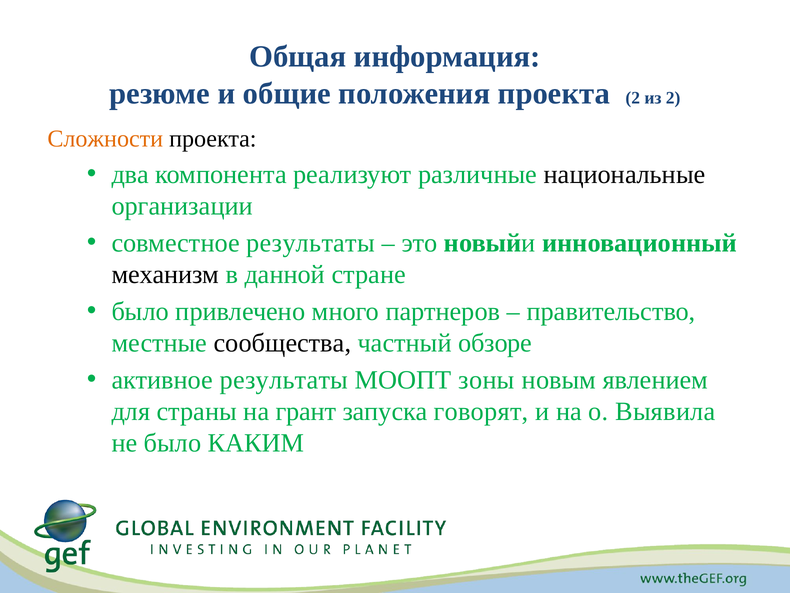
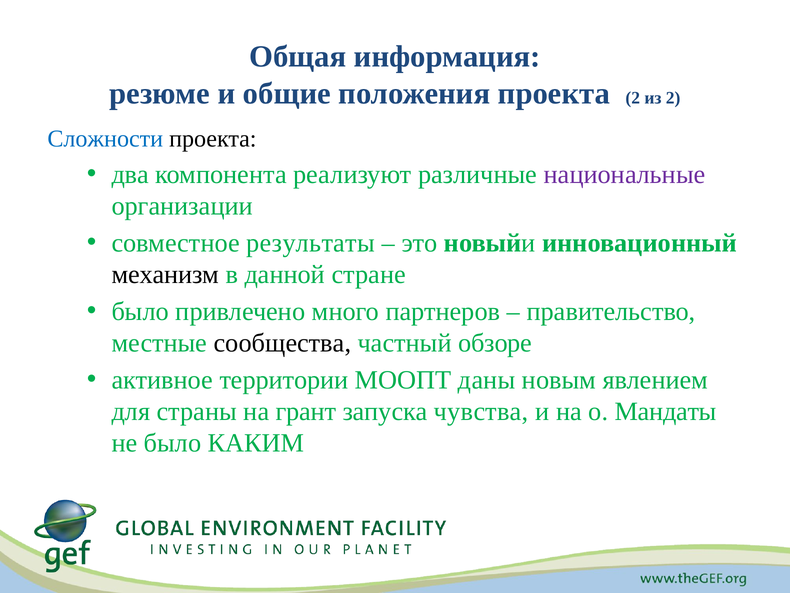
Сложности colour: orange -> blue (105, 139)
национальные colour: black -> purple (625, 174)
активное результаты: результаты -> территории (284, 380)
зоны: зоны -> даны (487, 380)
говорят: говорят -> чувства (481, 411)
Выявила: Выявила -> Мандаты (666, 411)
